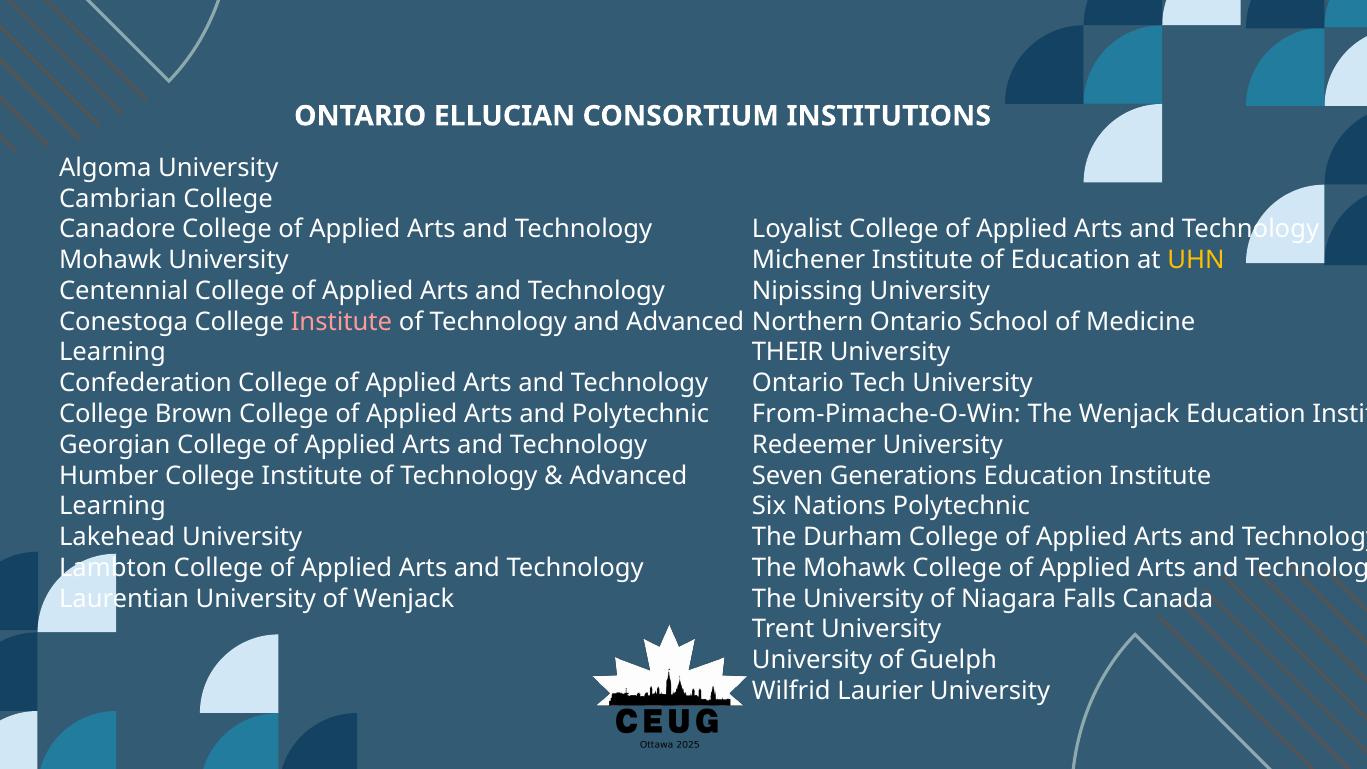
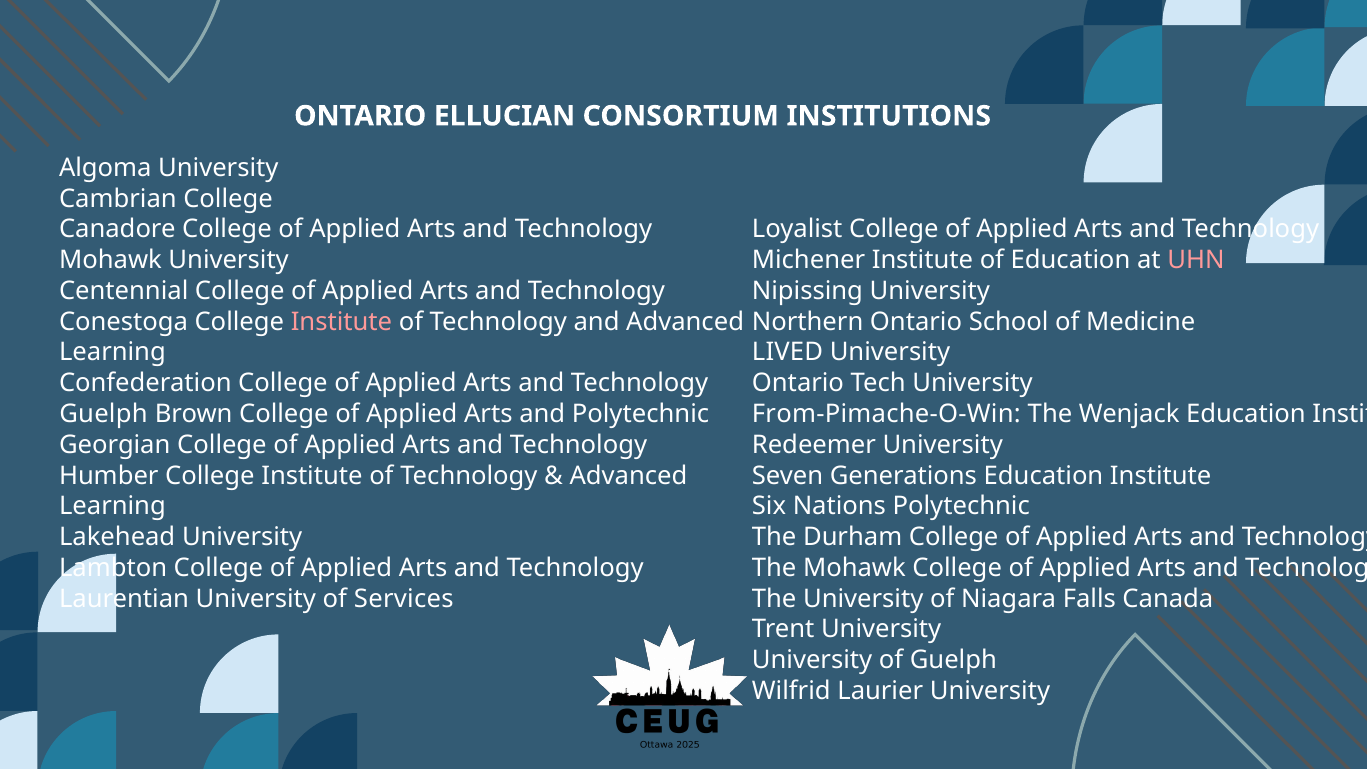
UHN colour: yellow -> pink (1196, 260)
THEIR: THEIR -> LIVED (787, 352)
College: College -> Guelph (103, 414)
of Wenjack: Wenjack -> Services (404, 599)
